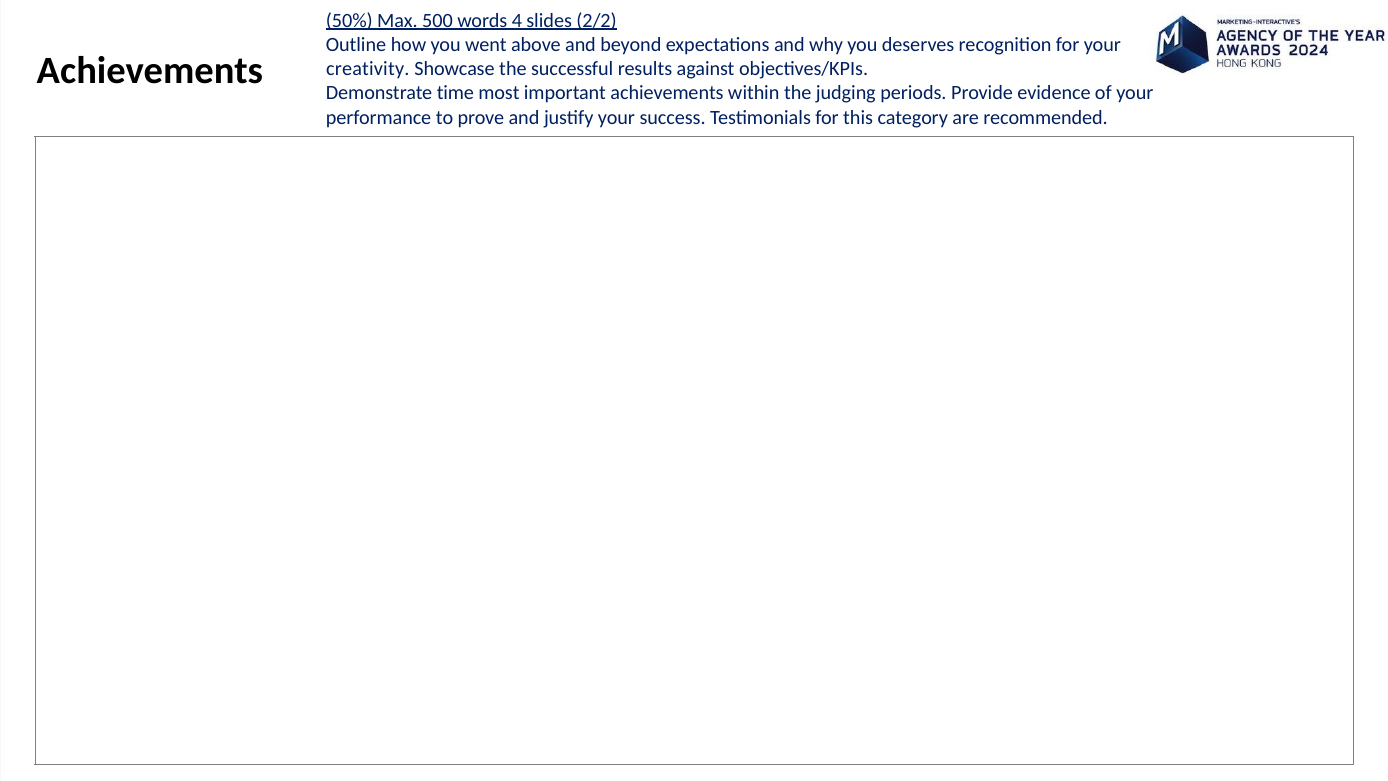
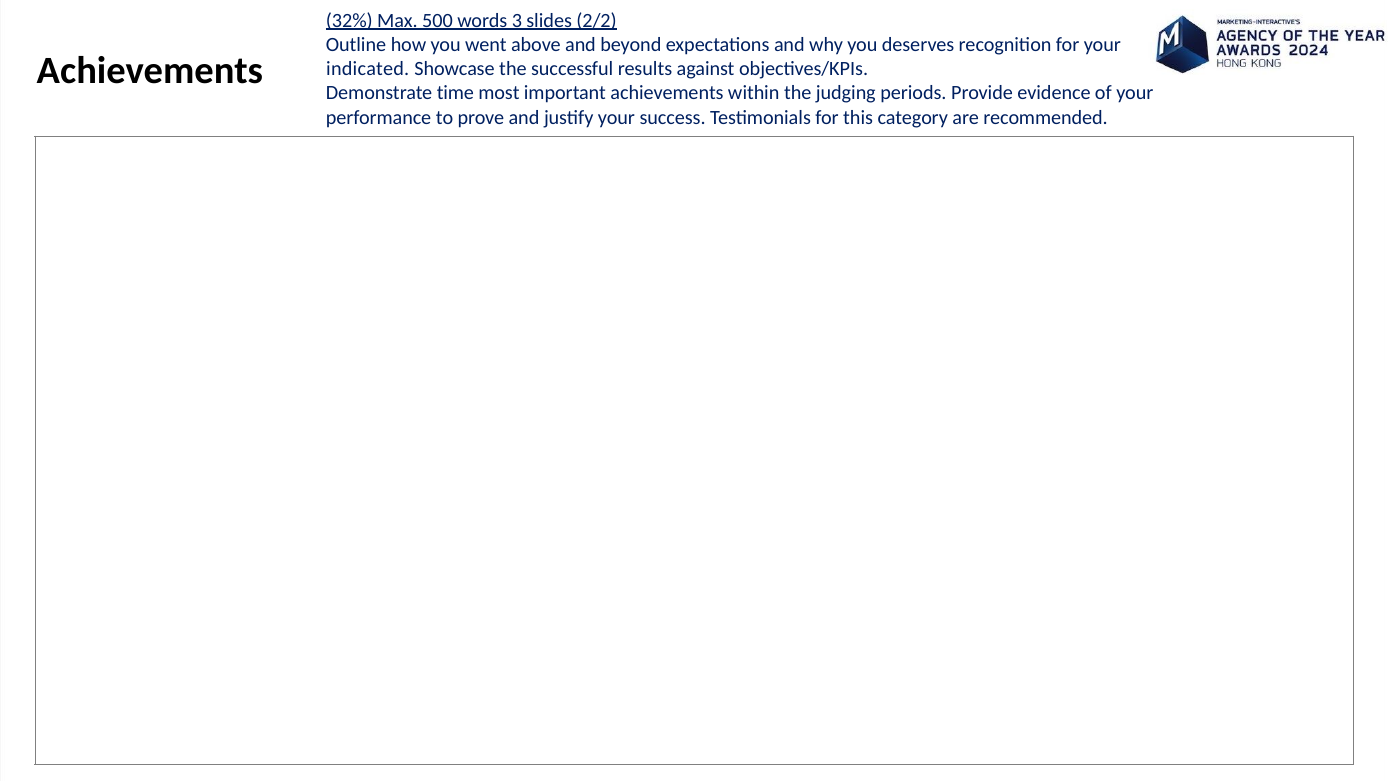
50%: 50% -> 32% (349, 20)
4: 4 -> 3 (517, 20)
creativity: creativity -> indicated (368, 69)
